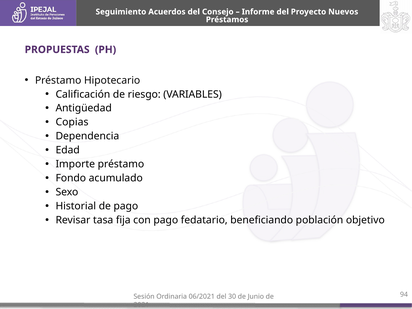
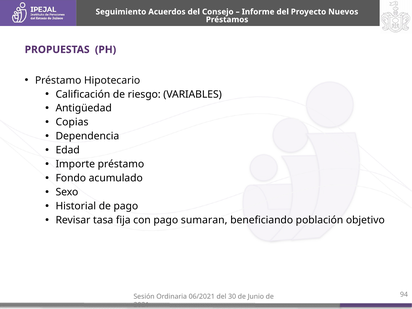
fedatario: fedatario -> sumaran (204, 220)
